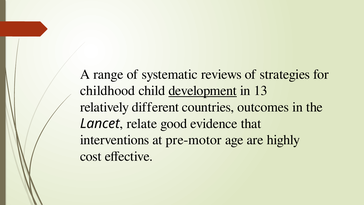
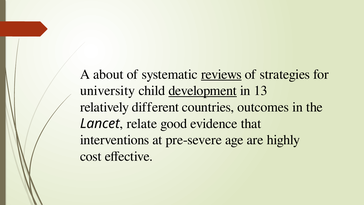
range: range -> about (108, 74)
reviews underline: none -> present (221, 74)
childhood: childhood -> university (108, 91)
pre-motor: pre-motor -> pre-severe (194, 140)
